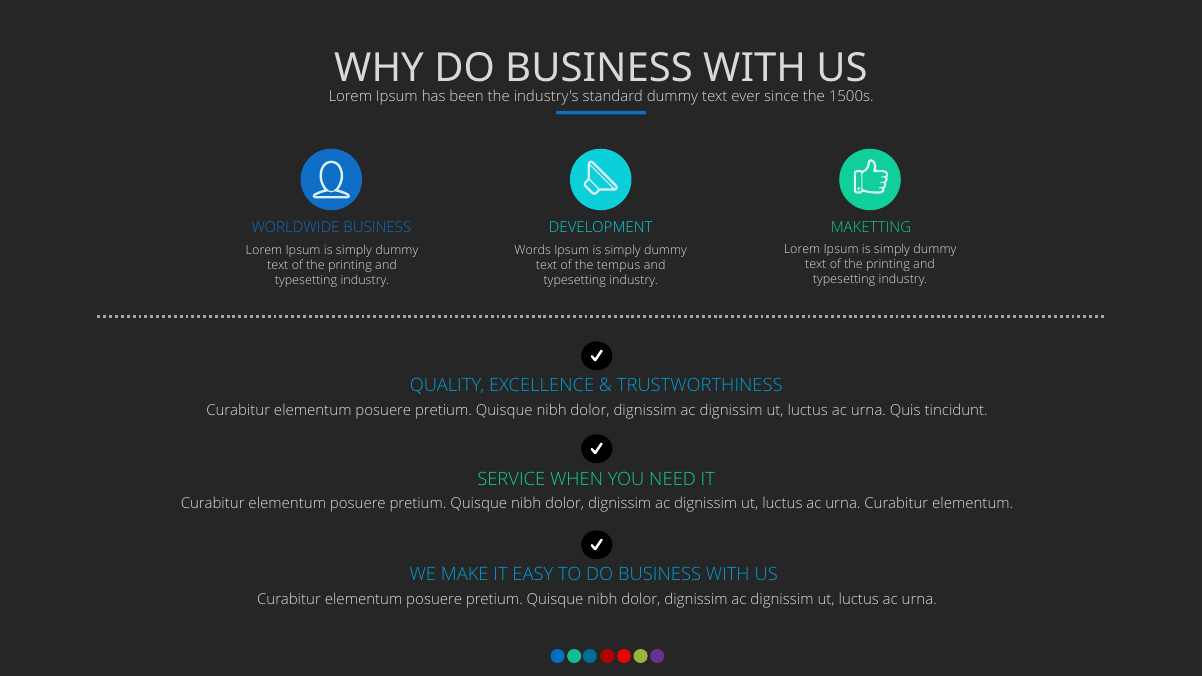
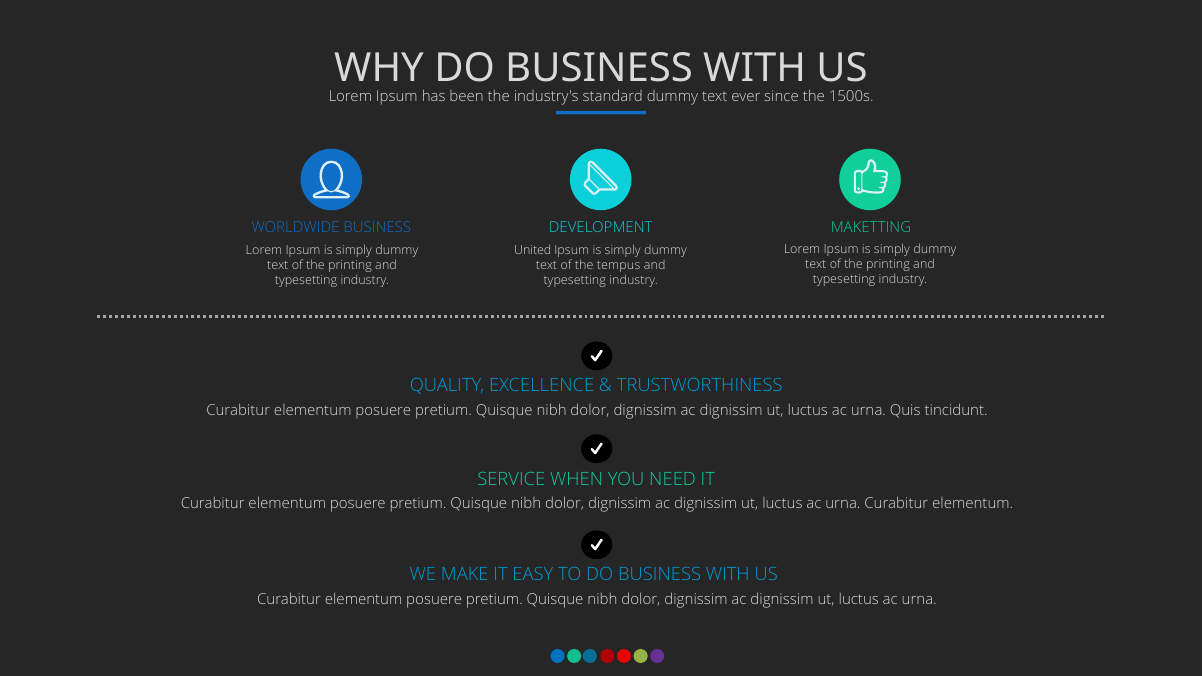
Words: Words -> United (533, 251)
